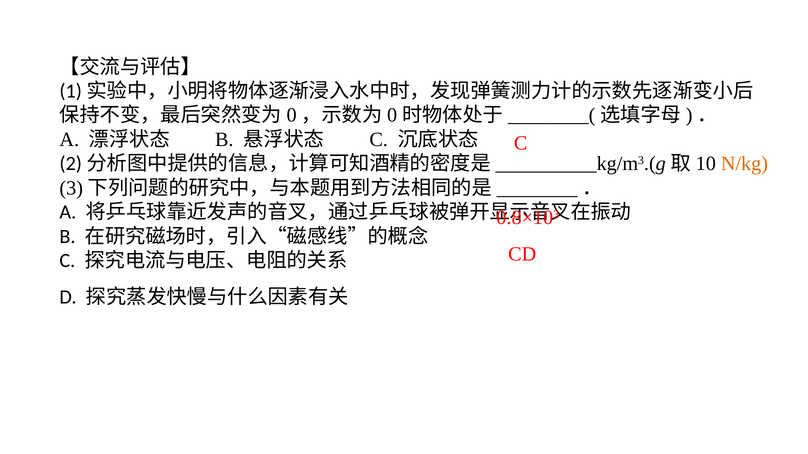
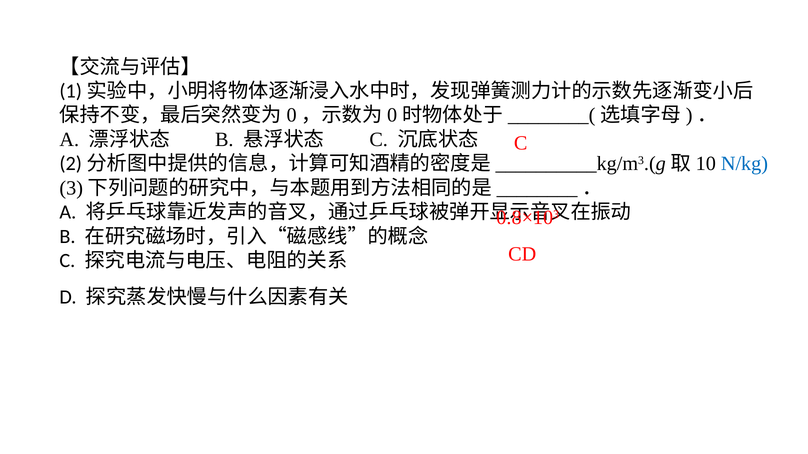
N/kg colour: orange -> blue (744, 164)
